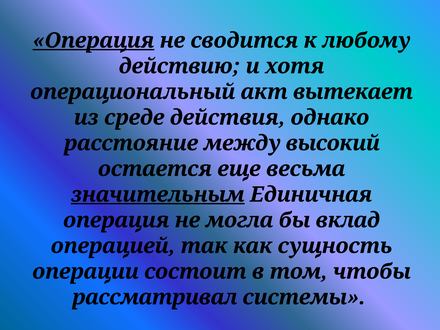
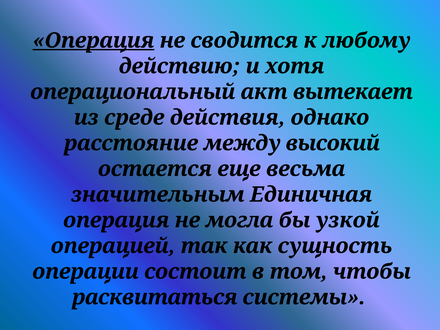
значительным underline: present -> none (158, 195)
вклад: вклад -> узкой (348, 220)
рассматривал: рассматривал -> расквитаться (155, 297)
